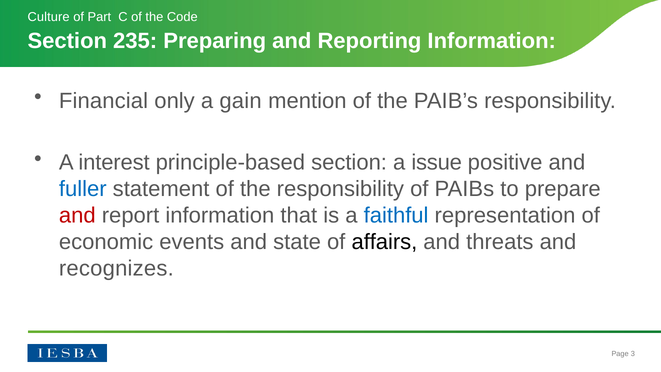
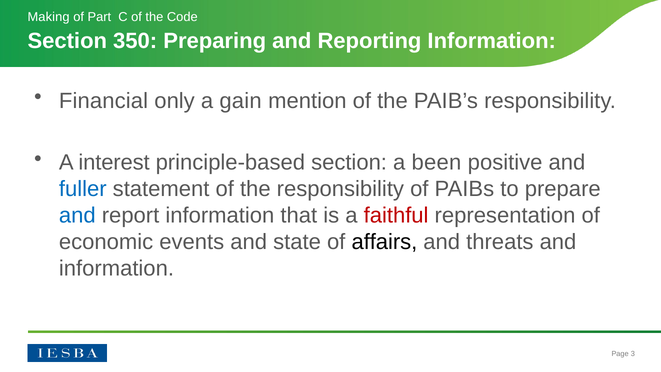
Culture: Culture -> Making (49, 17)
235: 235 -> 350 (135, 41)
issue: issue -> been (436, 162)
and colour: red -> blue (77, 215)
faithful colour: blue -> red (396, 215)
recognizes: recognizes -> information (116, 268)
